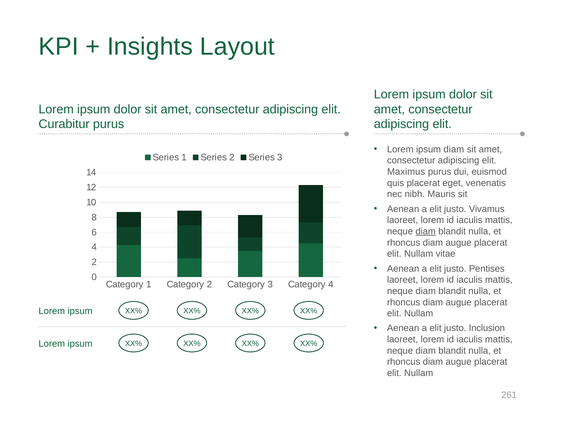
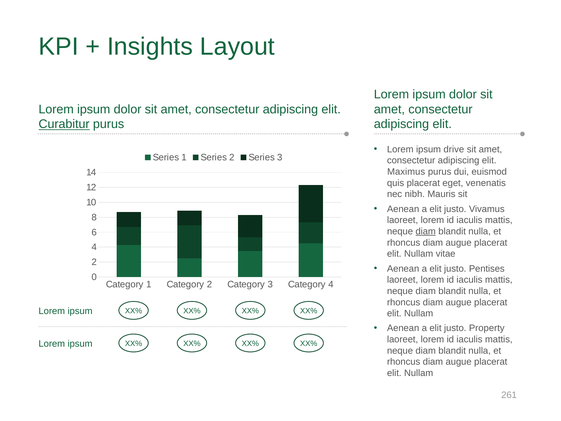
Curabitur underline: none -> present (64, 124)
ipsum diam: diam -> drive (454, 149)
Inclusion: Inclusion -> Property (487, 328)
